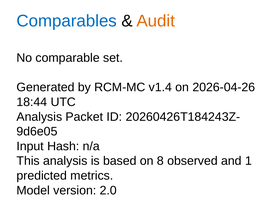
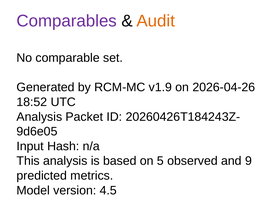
Comparables colour: blue -> purple (67, 21)
v1.4: v1.4 -> v1.9 (160, 87)
18:44: 18:44 -> 18:52 (32, 102)
8: 8 -> 5 (160, 161)
1: 1 -> 9 (248, 161)
2.0: 2.0 -> 4.5 (108, 190)
